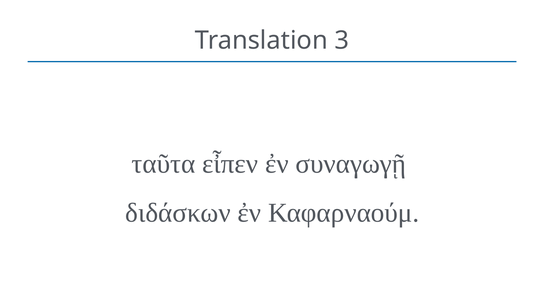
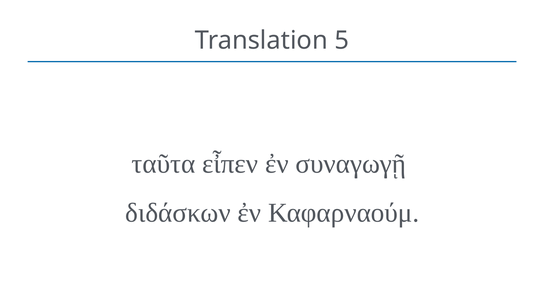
3: 3 -> 5 (342, 40)
